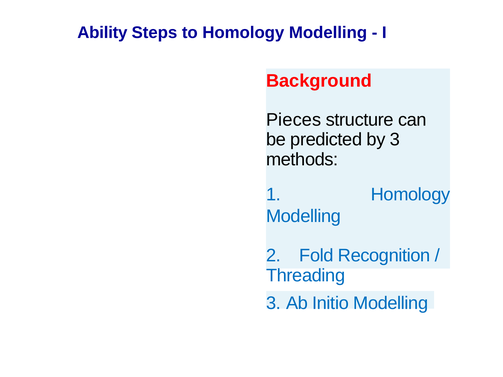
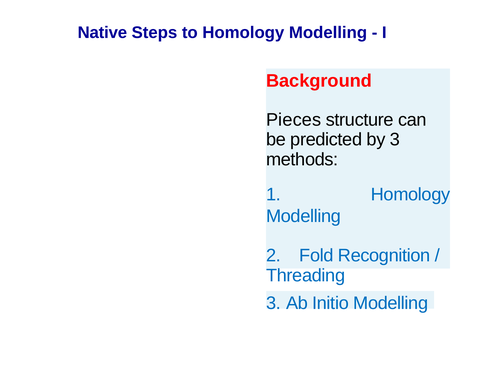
Ability: Ability -> Native (102, 33)
